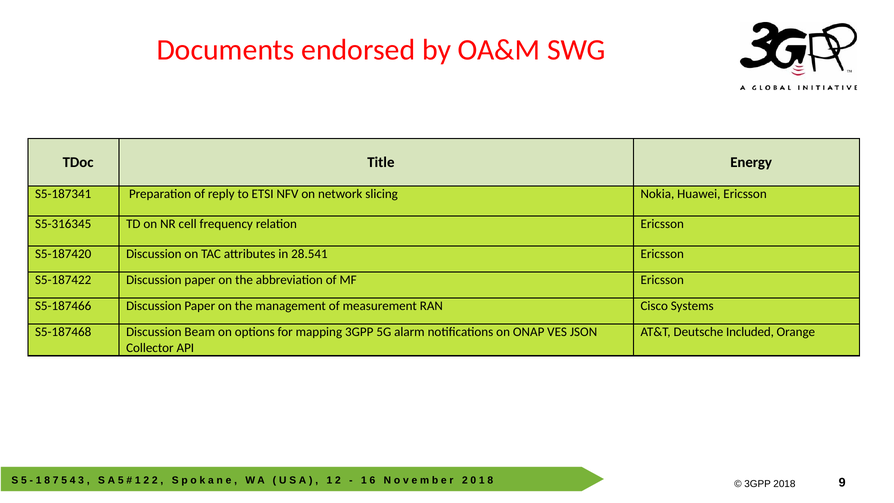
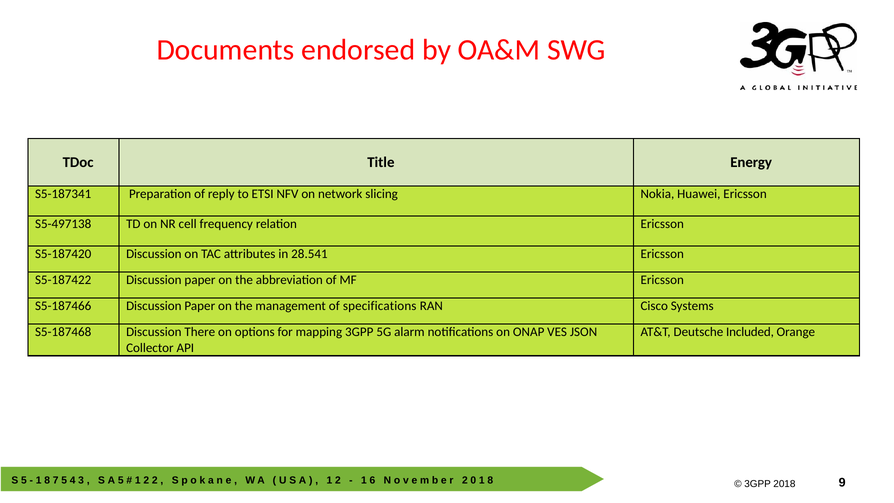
S5-316345: S5-316345 -> S5-497138 (63, 224)
measurement: measurement -> specifications (380, 306)
Beam: Beam -> There (200, 332)
